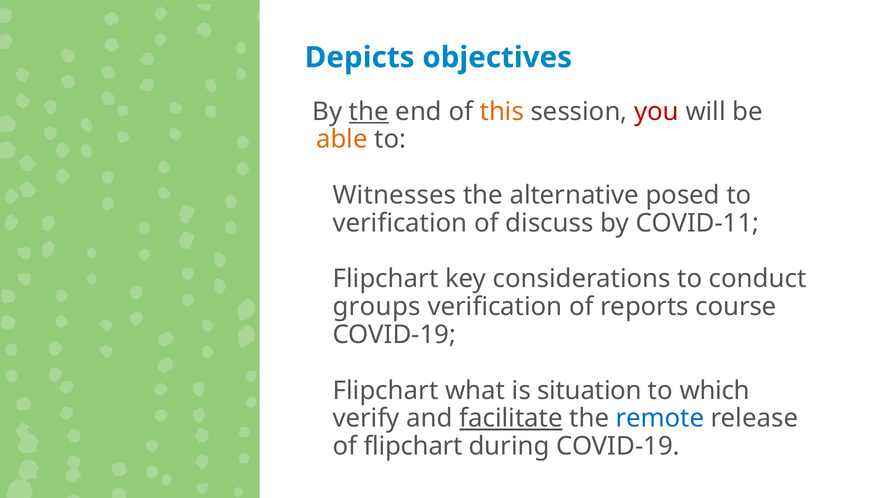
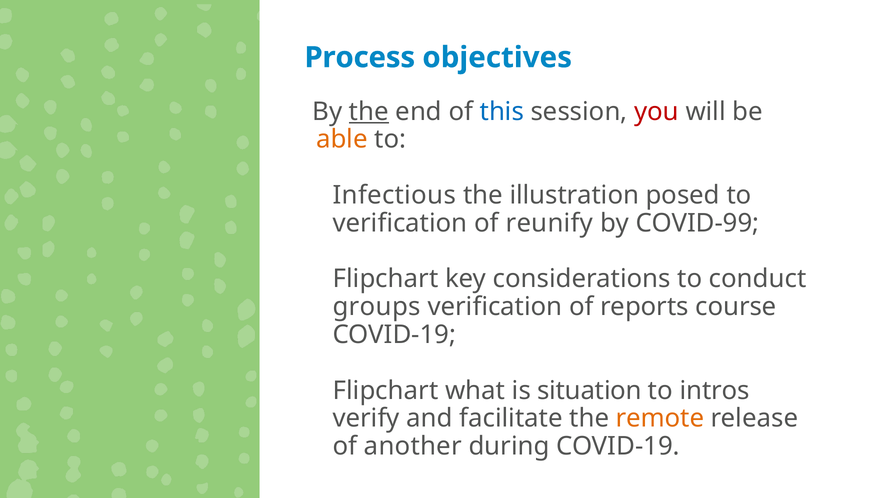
Depicts: Depicts -> Process (360, 58)
this colour: orange -> blue (502, 112)
Witnesses: Witnesses -> Infectious (394, 195)
alternative: alternative -> illustration (574, 195)
discuss: discuss -> reunify (549, 223)
COVID-11: COVID-11 -> COVID-99 (697, 223)
which: which -> intros (715, 391)
facilitate underline: present -> none (511, 419)
remote colour: blue -> orange (660, 419)
of flipchart: flipchart -> another (413, 447)
